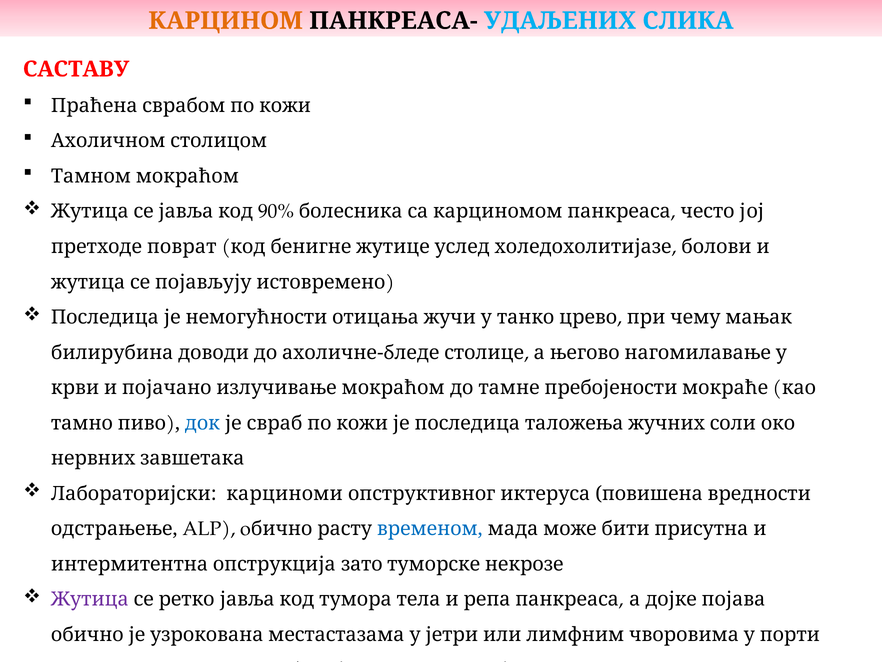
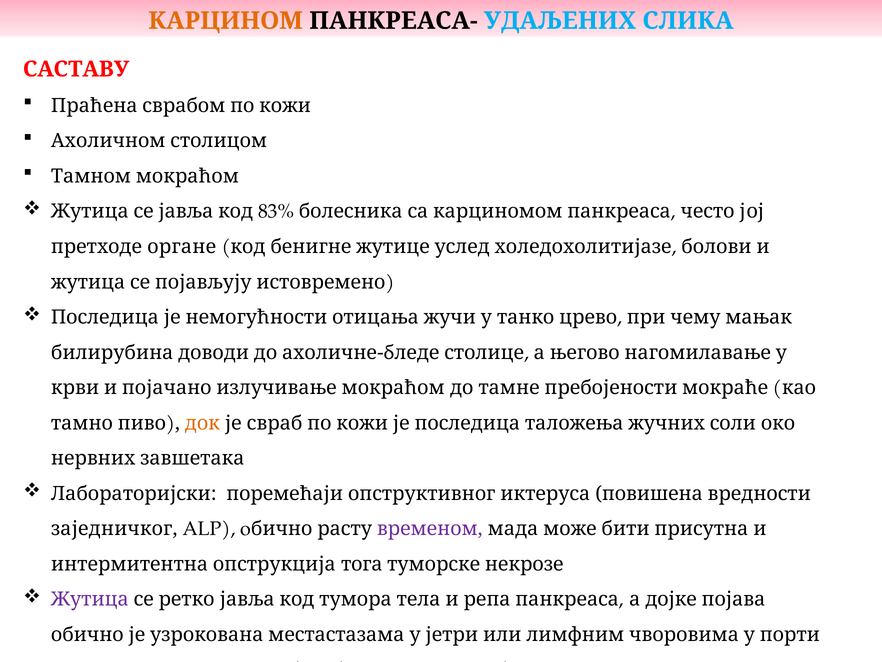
90%: 90% -> 83% (276, 211)
поврат: поврат -> органе (182, 247)
док colour: blue -> orange (202, 423)
карциноми: карциноми -> поремећаји (285, 493)
одстрањење: одстрањење -> заједничког (114, 529)
временом colour: blue -> purple (430, 529)
зато: зато -> тога (362, 564)
